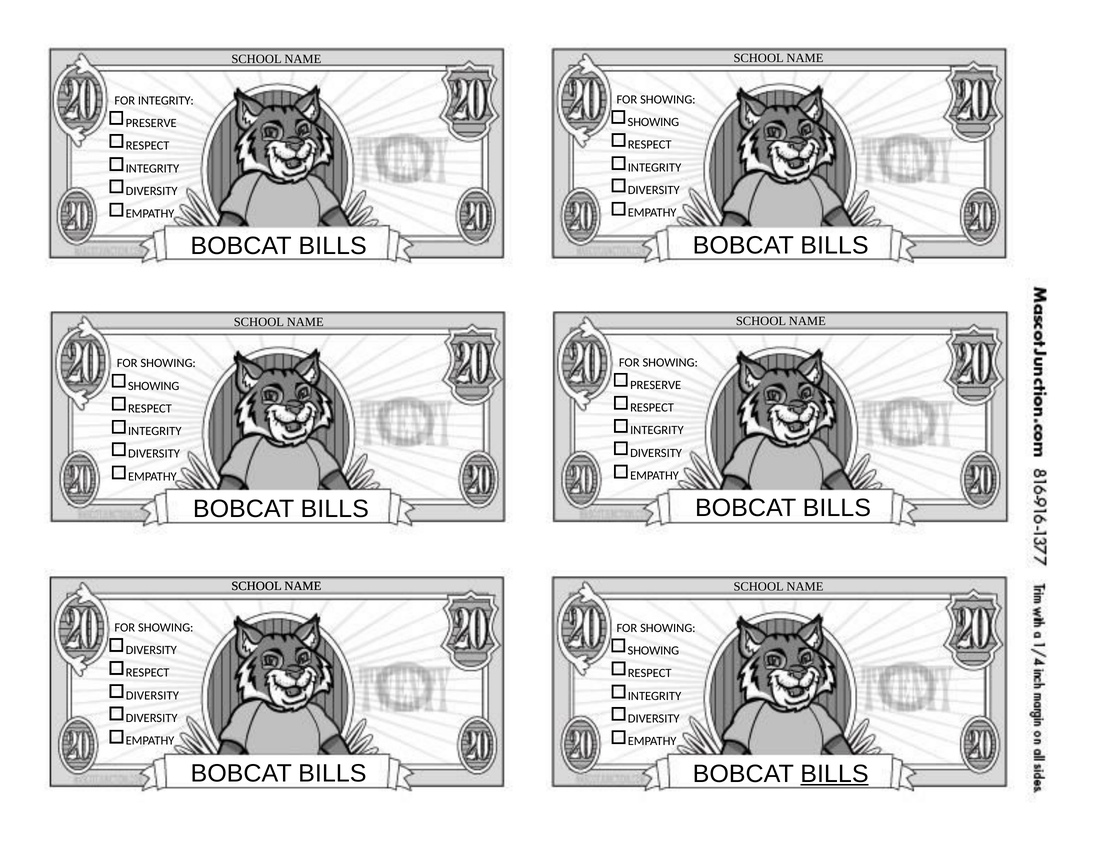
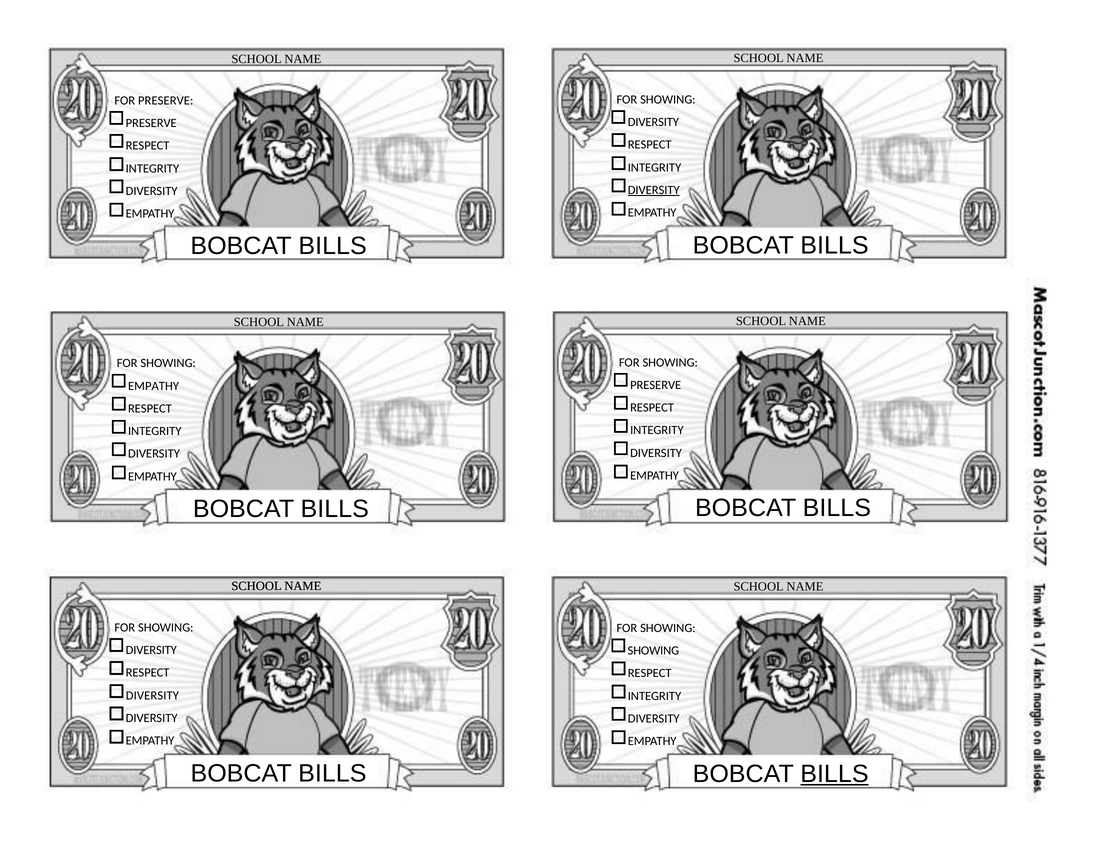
FOR INTEGRITY: INTEGRITY -> PRESERVE (166, 100)
SHOWING: SHOWING -> DIVERSITY (653, 122)
DIVERSITY underline: none -> present (654, 190)
SHOWING: SHOWING -> EMPATHY (154, 386)
